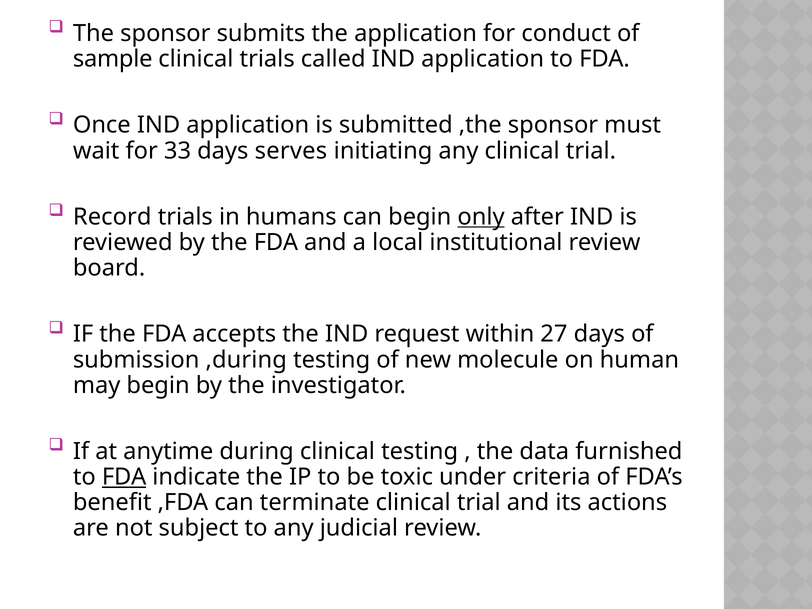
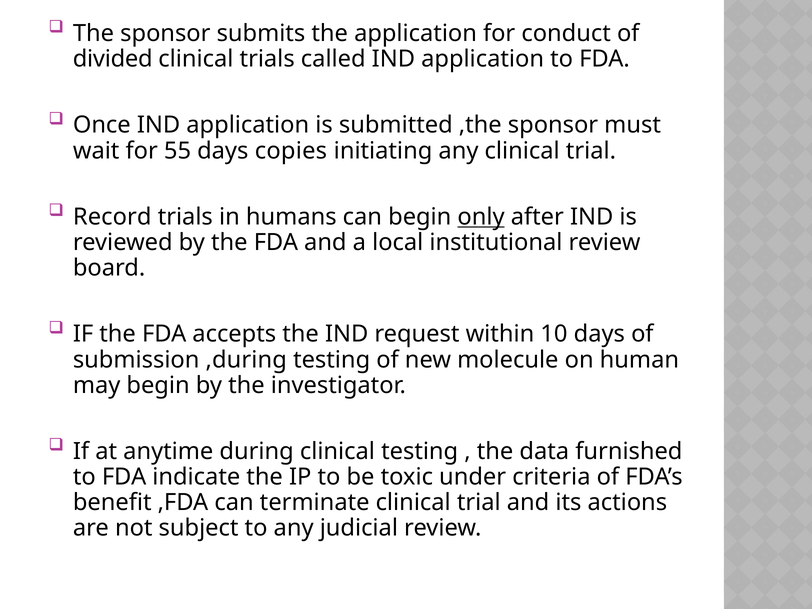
sample: sample -> divided (113, 59)
33: 33 -> 55 (178, 151)
serves: serves -> copies (291, 151)
27: 27 -> 10 (554, 334)
FDA underline: present -> none (124, 477)
